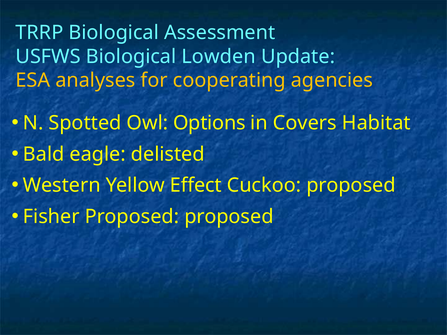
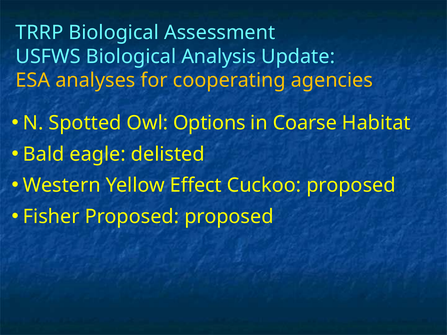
Lowden: Lowden -> Analysis (219, 56)
Covers: Covers -> Coarse (305, 123)
